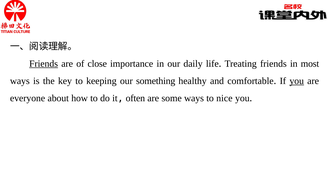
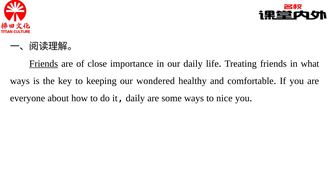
most: most -> what (310, 64)
something: something -> wondered (156, 81)
you underline: present -> none (297, 81)
it often: often -> daily (135, 98)
